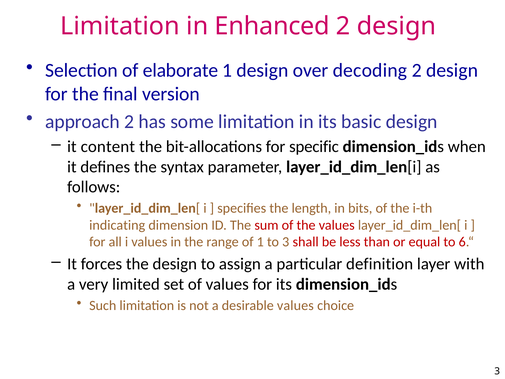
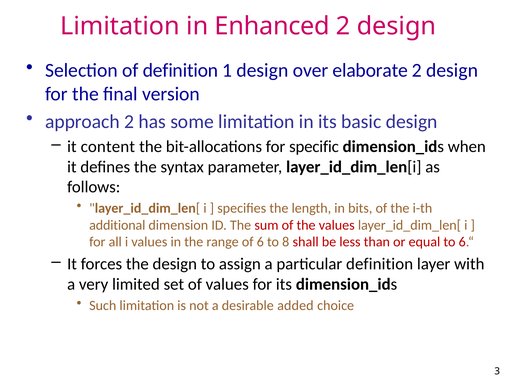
of elaborate: elaborate -> definition (181, 70)
decoding: decoding -> elaborate (370, 70)
indicating: indicating -> additional (117, 225)
of 1: 1 -> 6 (260, 242)
to 3: 3 -> 8 (286, 242)
desirable values: values -> added (295, 305)
